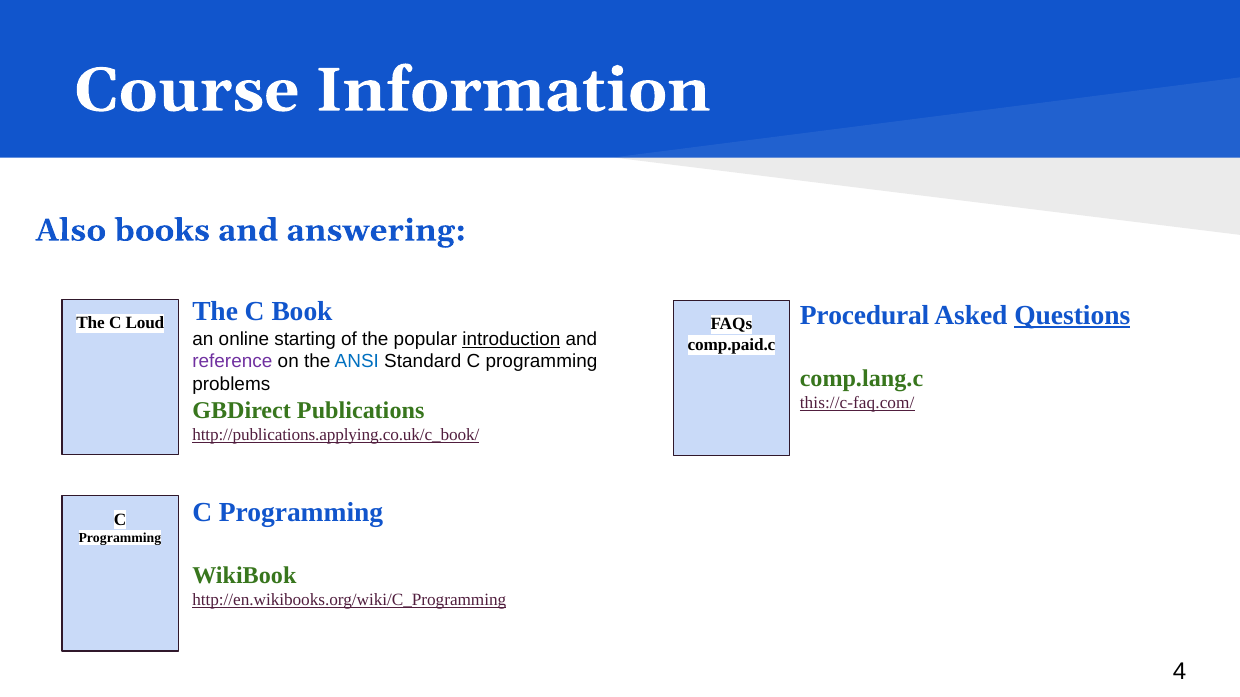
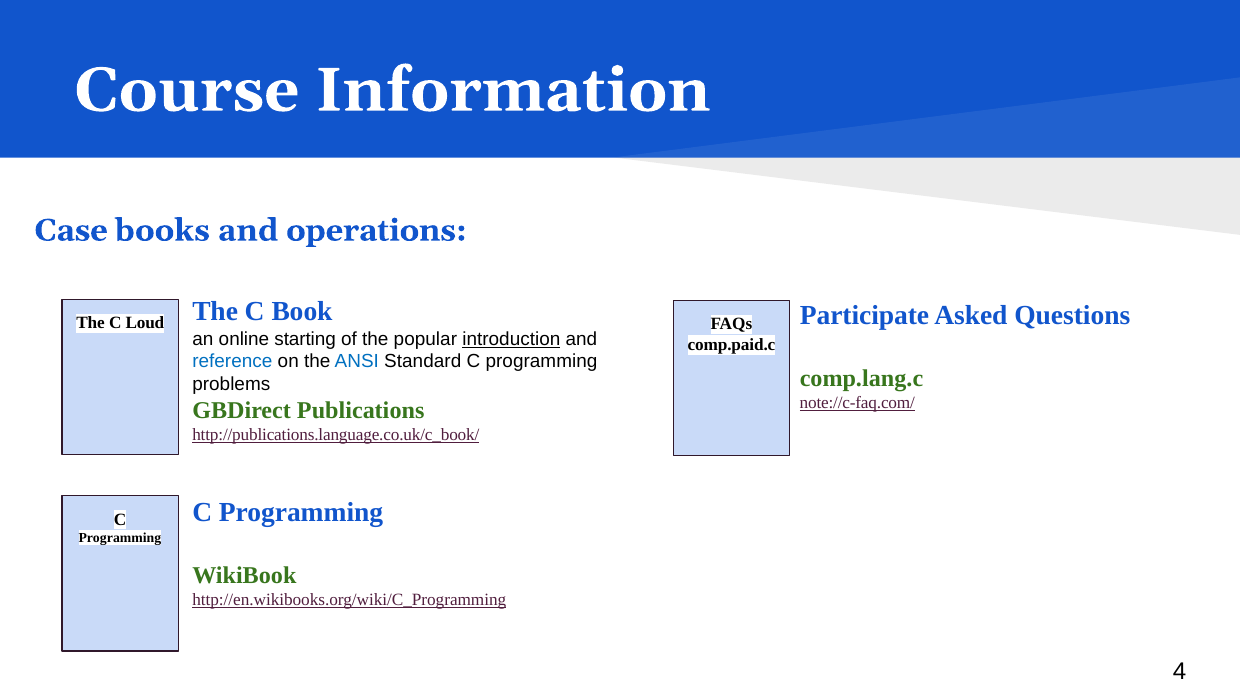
Also: Also -> Case (71, 230)
answering: answering -> operations (377, 230)
Procedural: Procedural -> Participate (864, 315)
Questions underline: present -> none (1072, 315)
reference colour: purple -> blue (232, 362)
this://c-faq.com/: this://c-faq.com/ -> note://c-faq.com/ (857, 403)
http://publications.applying.co.uk/c_book/: http://publications.applying.co.uk/c_book/ -> http://publications.language.co.uk/c_book/ (336, 435)
